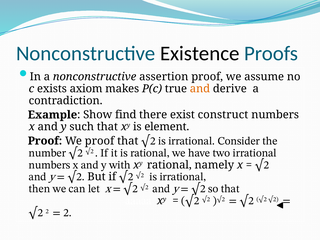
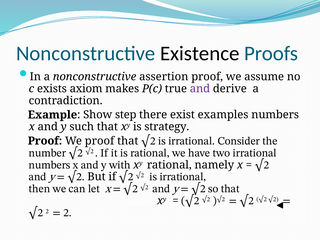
and colour: orange -> purple (200, 89)
find: find -> step (126, 115)
construct: construct -> examples (223, 115)
element: element -> strategy (167, 127)
